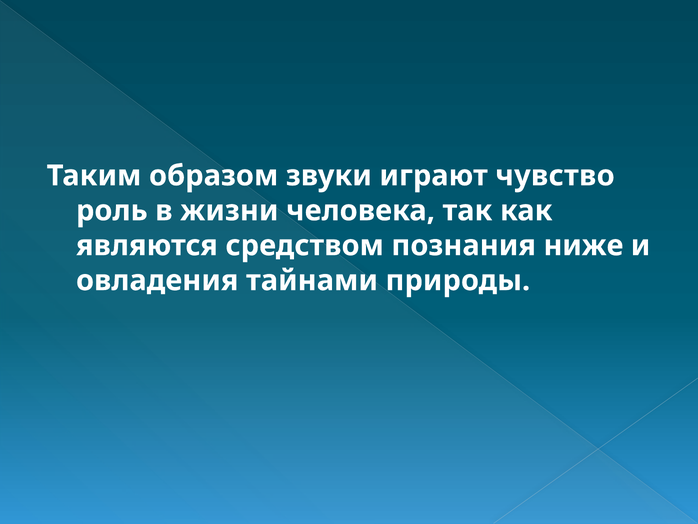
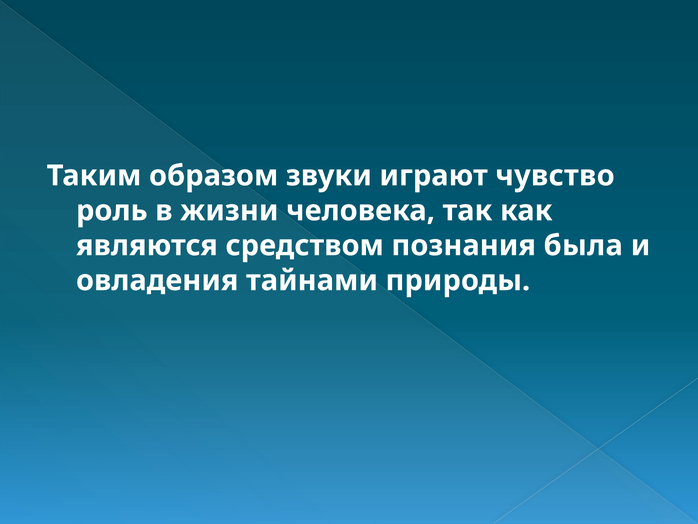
ниже: ниже -> была (583, 245)
